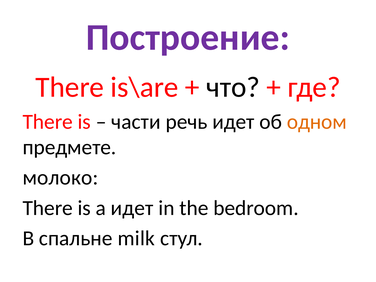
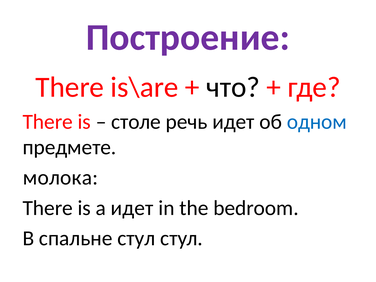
части: части -> столе (136, 122)
одном colour: orange -> blue (317, 122)
молоко: молоко -> молока (60, 178)
спальне milk: milk -> стул (136, 238)
